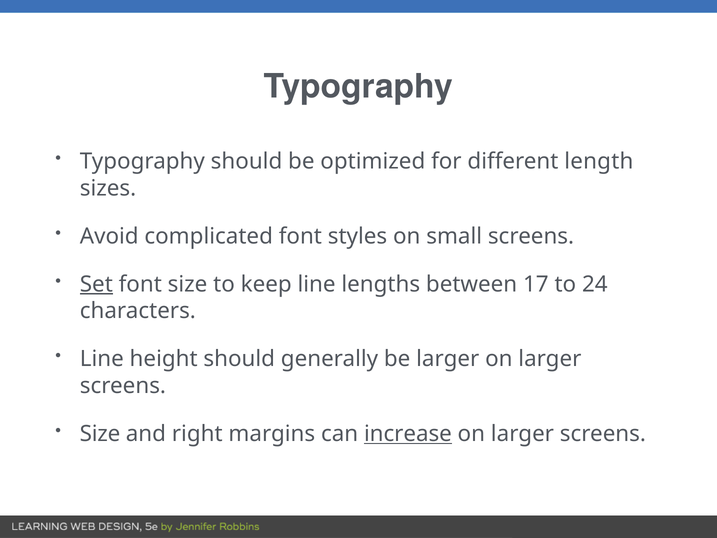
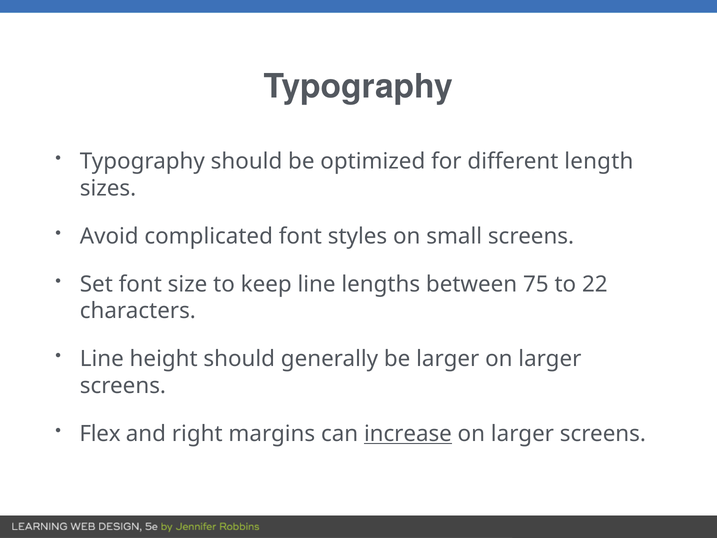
Set underline: present -> none (96, 284)
17: 17 -> 75 (536, 284)
24: 24 -> 22 (595, 284)
Size: Size -> Flex (100, 434)
